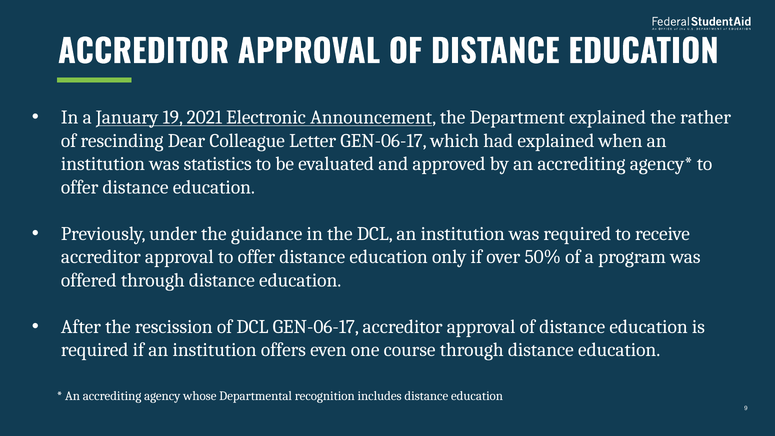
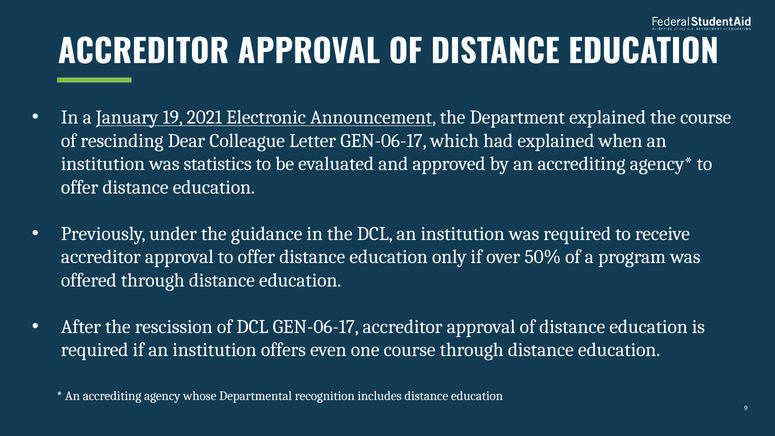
the rather: rather -> course (706, 117)
